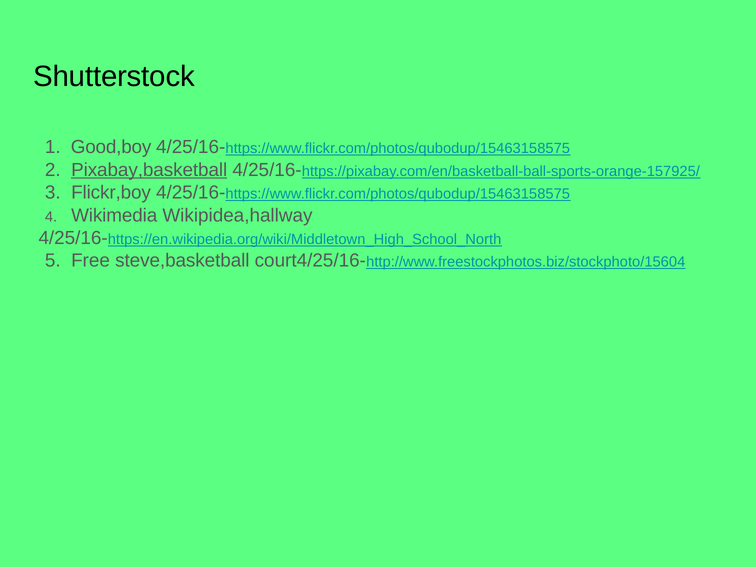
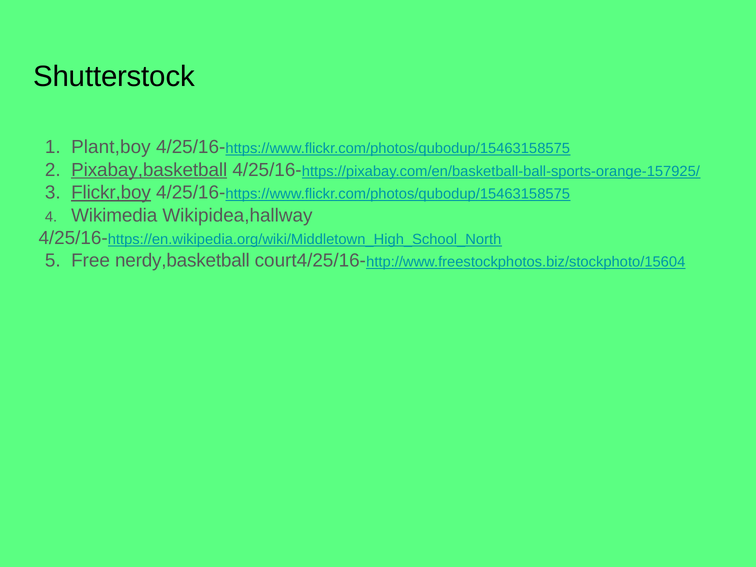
Good,boy: Good,boy -> Plant,boy (111, 147)
Flickr,boy underline: none -> present (111, 193)
steve,basketball: steve,basketball -> nerdy,basketball (182, 261)
